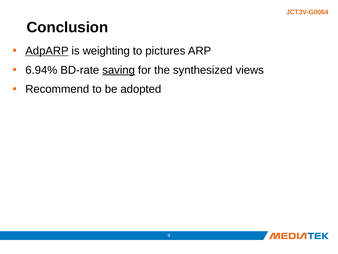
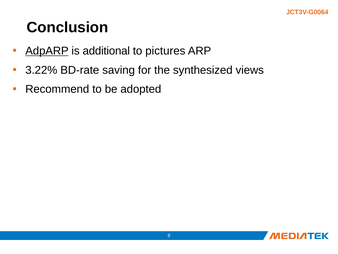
weighting: weighting -> additional (106, 51)
6.94%: 6.94% -> 3.22% (41, 70)
saving underline: present -> none (119, 70)
